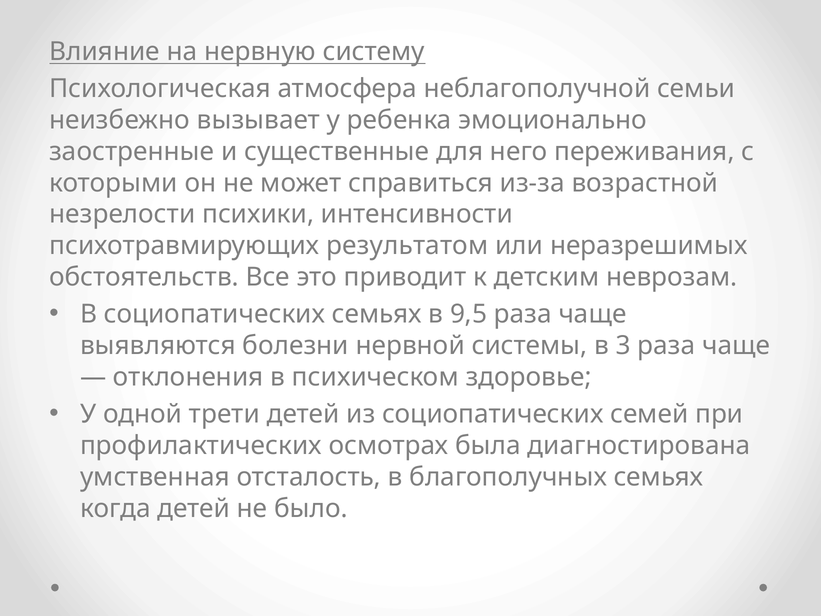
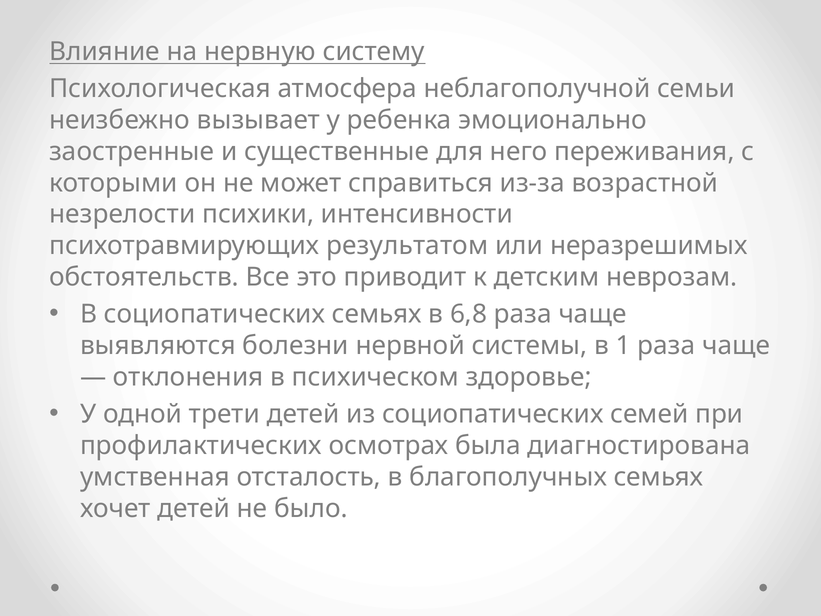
9,5: 9,5 -> 6,8 (469, 314)
3: 3 -> 1 (623, 346)
когда: когда -> хочет (115, 508)
